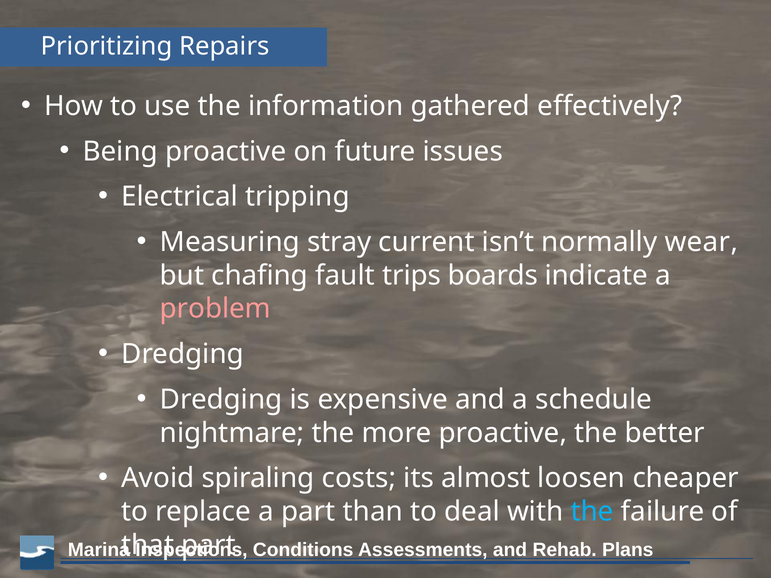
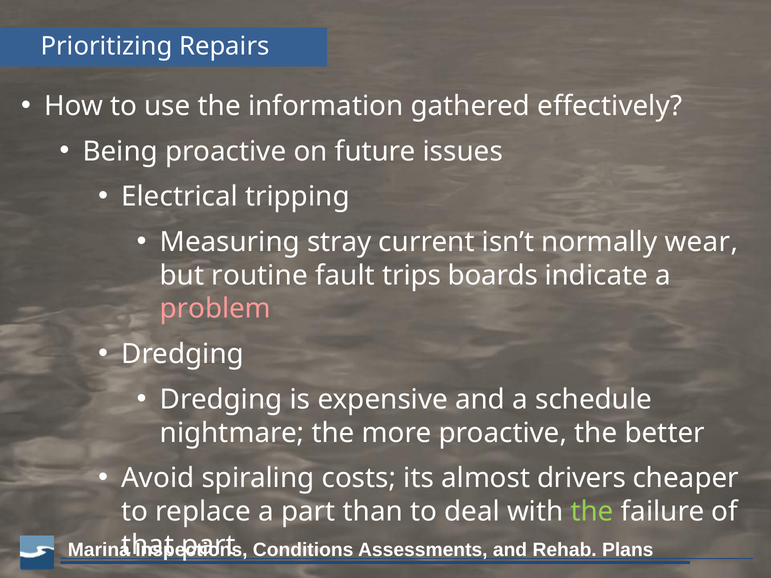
chafing: chafing -> routine (260, 276)
loosen: loosen -> drivers (582, 478)
the colour: light blue -> light green (592, 512)
